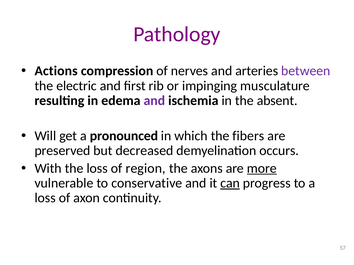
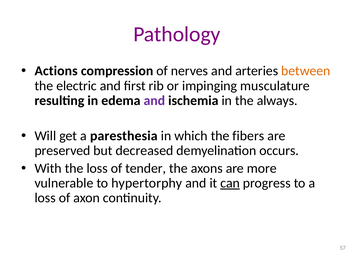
between colour: purple -> orange (306, 71)
absent: absent -> always (277, 101)
pronounced: pronounced -> paresthesia (124, 136)
region: region -> tender (146, 169)
more underline: present -> none (262, 169)
conservative: conservative -> hypertorphy (147, 183)
